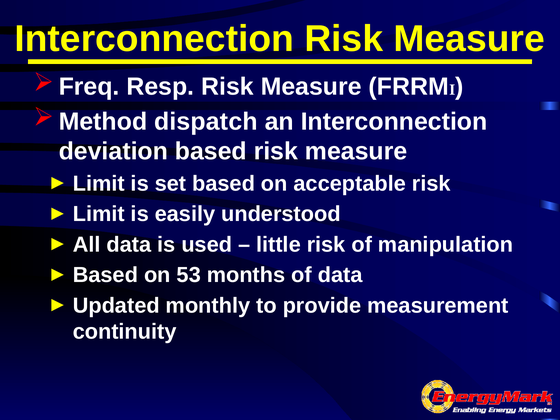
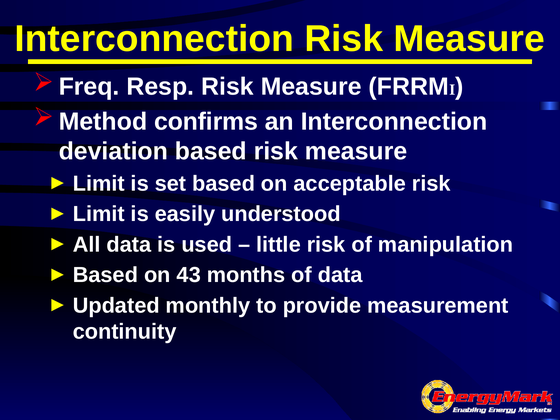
dispatch: dispatch -> confirms (206, 122)
53: 53 -> 43 (189, 275)
